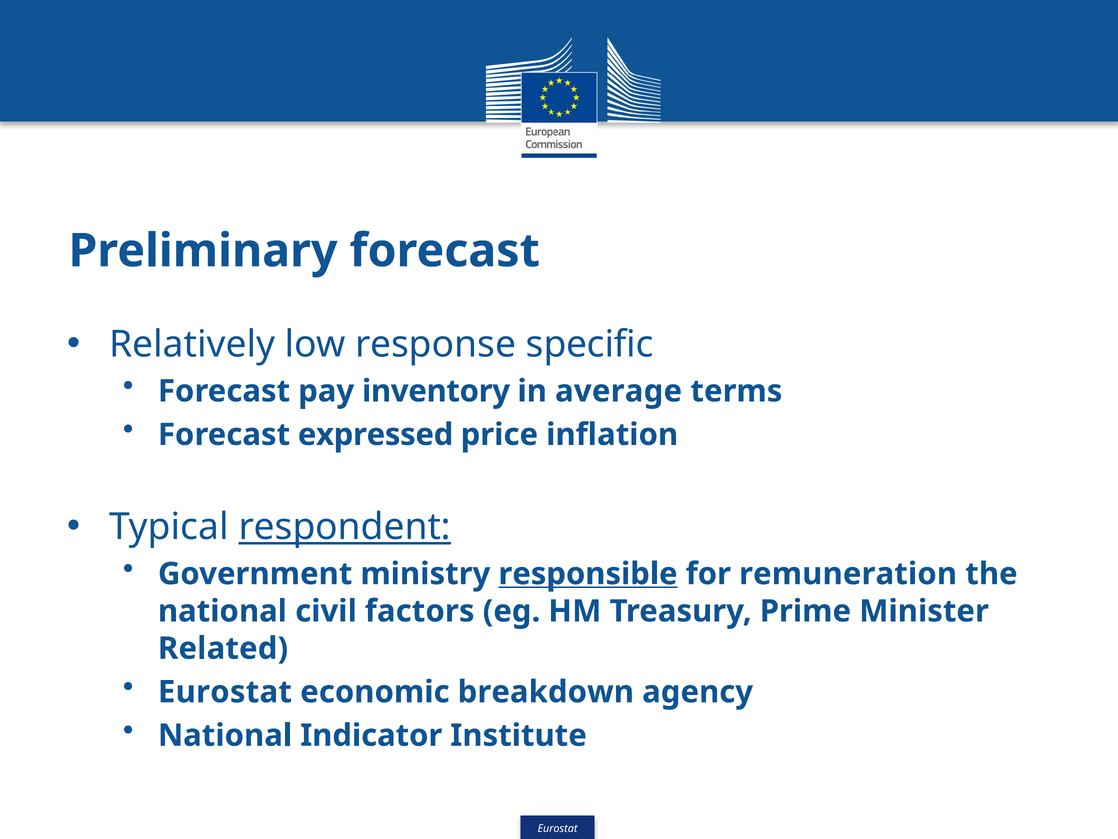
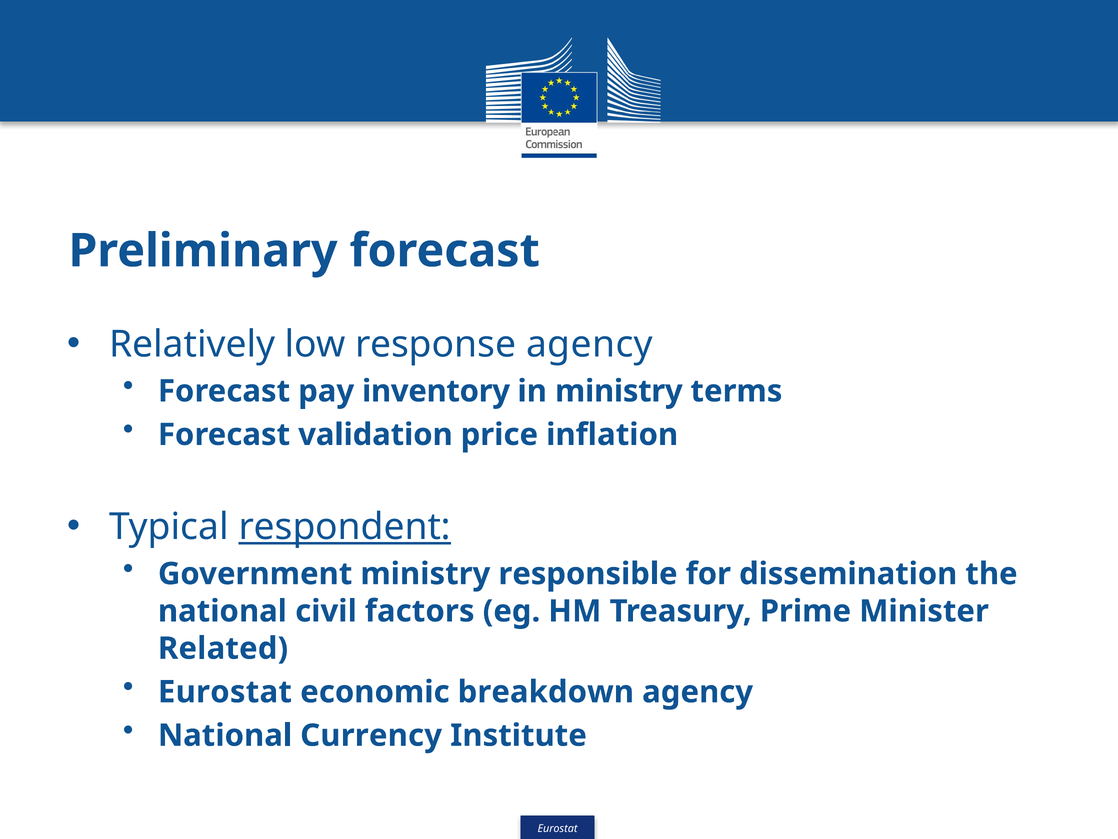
response specific: specific -> agency (590, 344)
in average: average -> ministry (619, 391)
expressed: expressed -> validation (375, 434)
responsible underline: present -> none (588, 574)
remuneration: remuneration -> dissemination (848, 574)
Indicator: Indicator -> Currency (371, 735)
